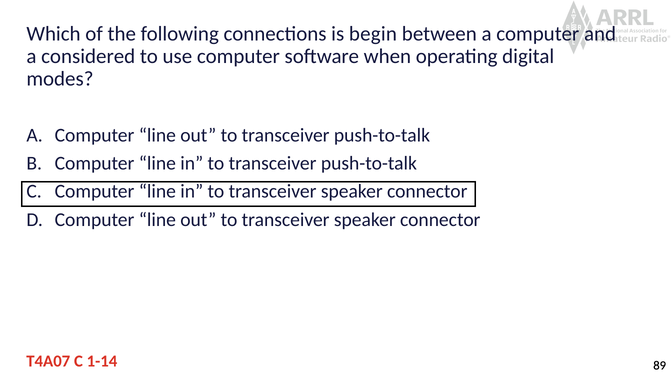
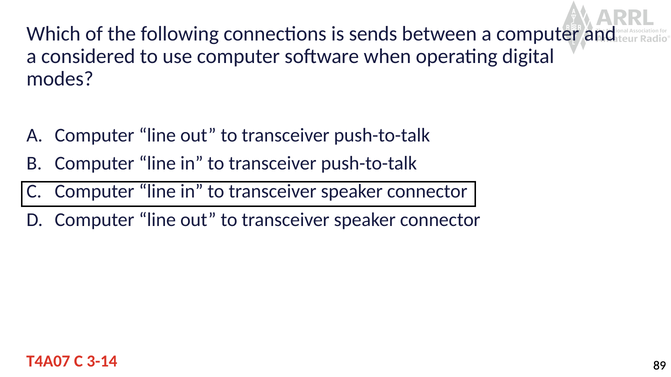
begin: begin -> sends (373, 34)
1-14: 1-14 -> 3-14 (102, 361)
